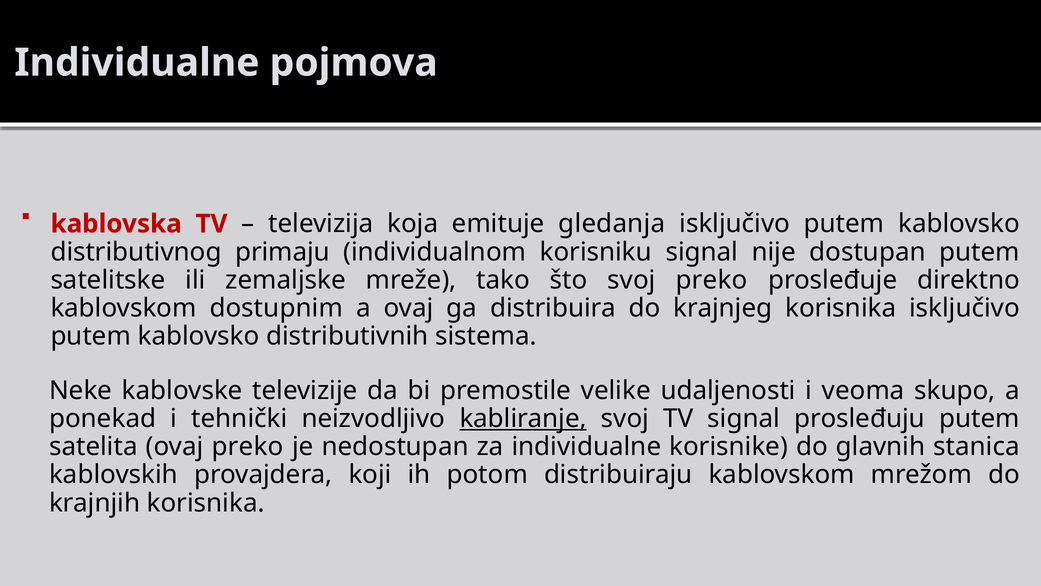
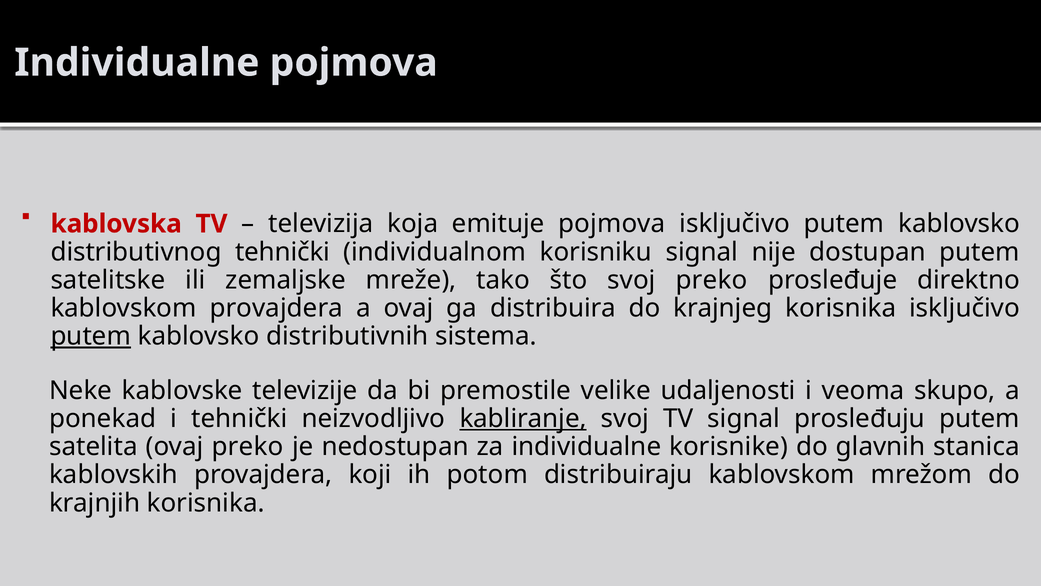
emituje gledanja: gledanja -> pojmova (612, 224)
distributivnog primaju: primaju -> tehnički (283, 252)
kablovskom dostupnim: dostupnim -> provajdera (276, 308)
putem underline: none -> present (91, 336)
